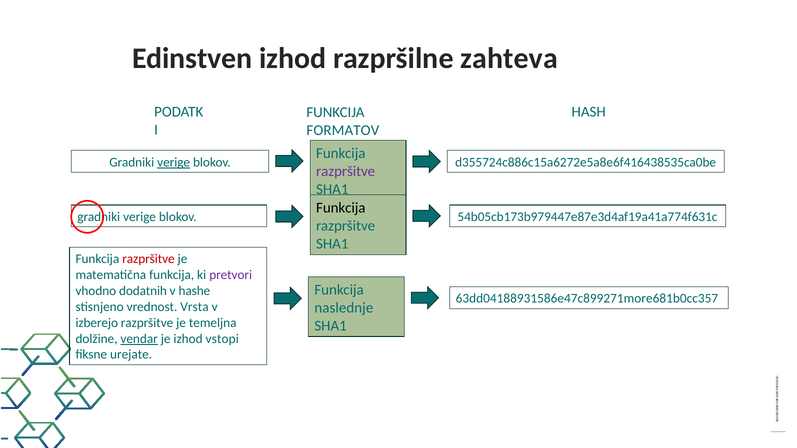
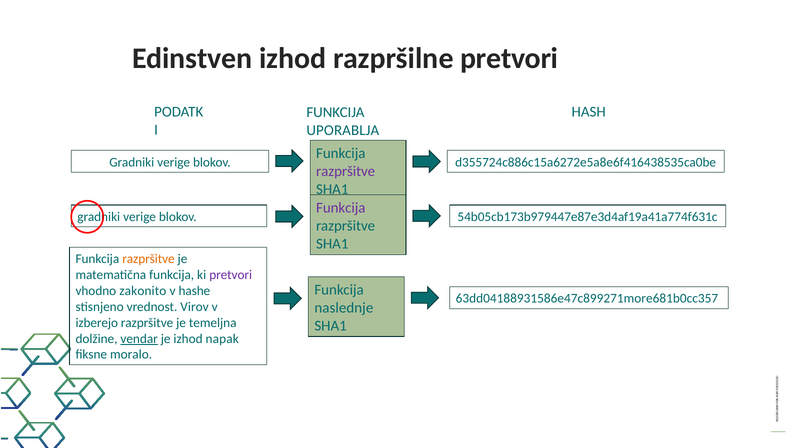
razpršilne zahteva: zahteva -> pretvori (509, 58)
FORMATOV: FORMATOV -> UPORABLJA (343, 130)
verige underline: present -> none (174, 162)
Funkcija colour: black -> purple (341, 208)
razpršitve colour: red -> orange (148, 259)
dodatnih: dodatnih -> zakonito (143, 291)
Vrsta: Vrsta -> Virov (195, 307)
vstopi: vstopi -> napak (222, 339)
urejate: urejate -> moralo (131, 355)
